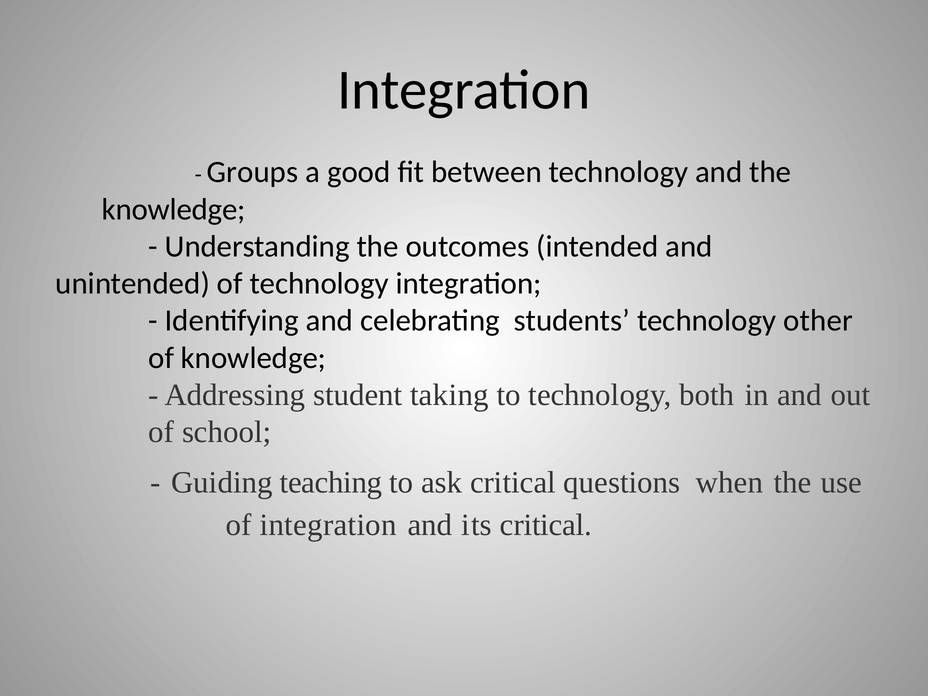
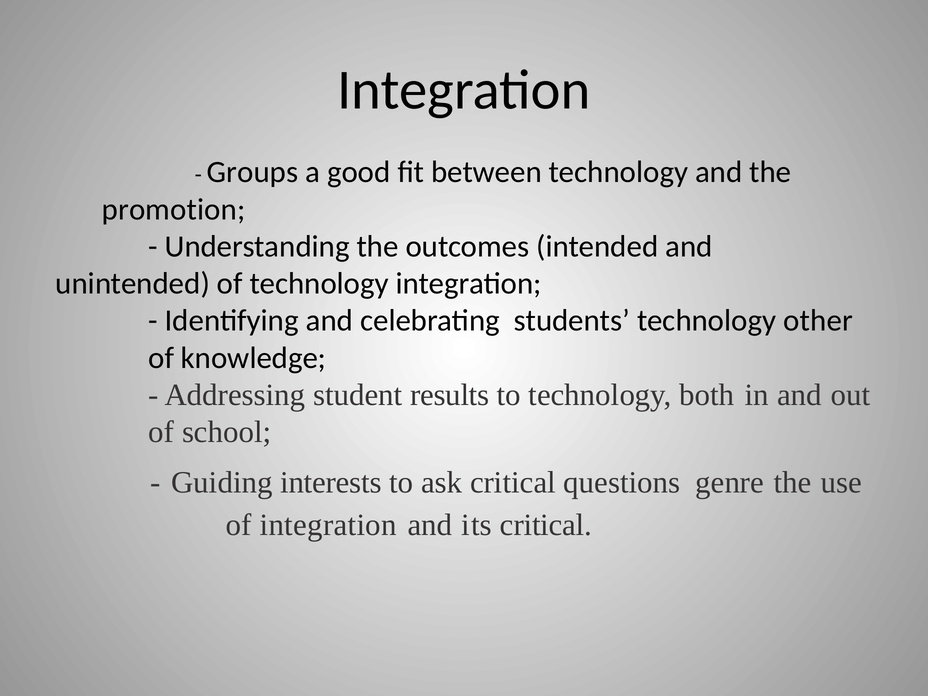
knowledge: knowledge -> promotion (174, 209)
taking: taking -> results (450, 395)
teaching: teaching -> interests (331, 482)
when: when -> genre (730, 482)
